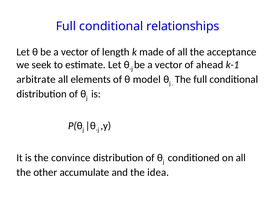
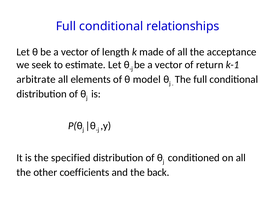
ahead: ahead -> return (210, 65)
convince: convince -> specified (71, 158)
accumulate: accumulate -> coefficients (84, 172)
idea: idea -> back (158, 172)
